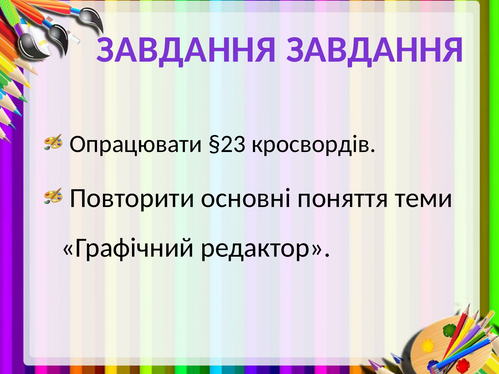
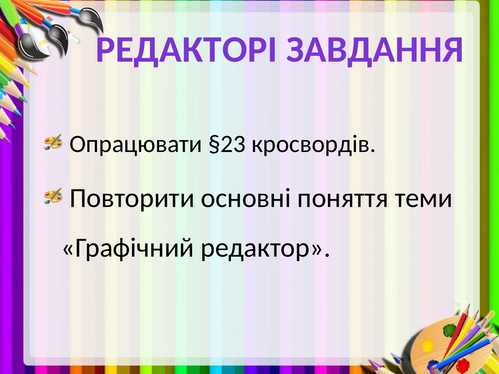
ЗАВДАННЯ: ЗАВДАННЯ -> РЕДАКТОРІ (186, 50)
